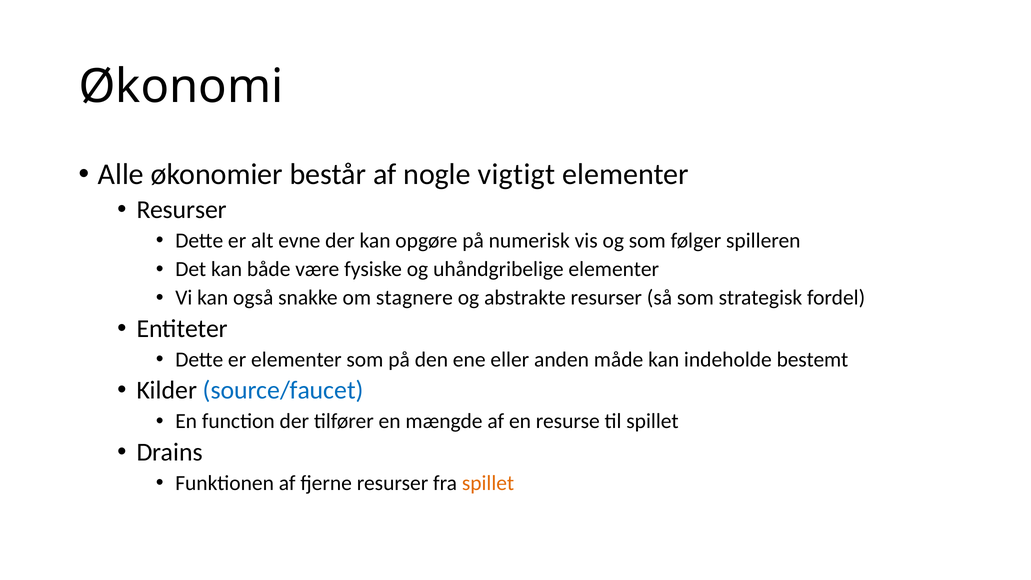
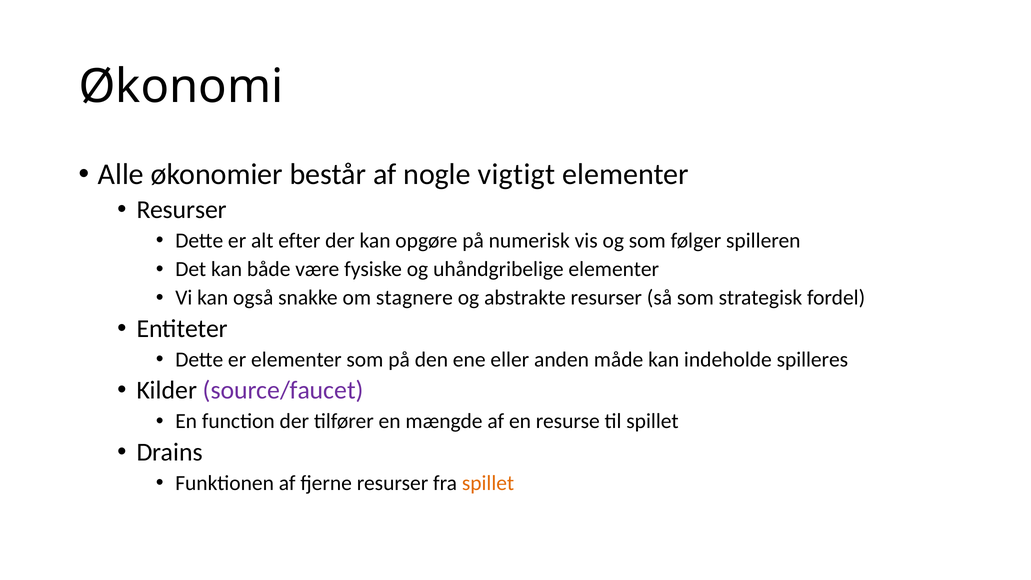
evne: evne -> efter (299, 241)
bestemt: bestemt -> spilleres (812, 360)
source/faucet colour: blue -> purple (283, 390)
